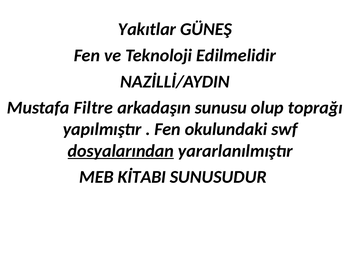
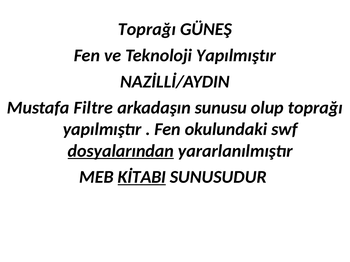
Yakıtlar: Yakıtlar -> Toprağı (147, 29)
Teknoloji Edilmelidir: Edilmelidir -> Yapılmıştır (236, 55)
KİTABI underline: none -> present (142, 177)
